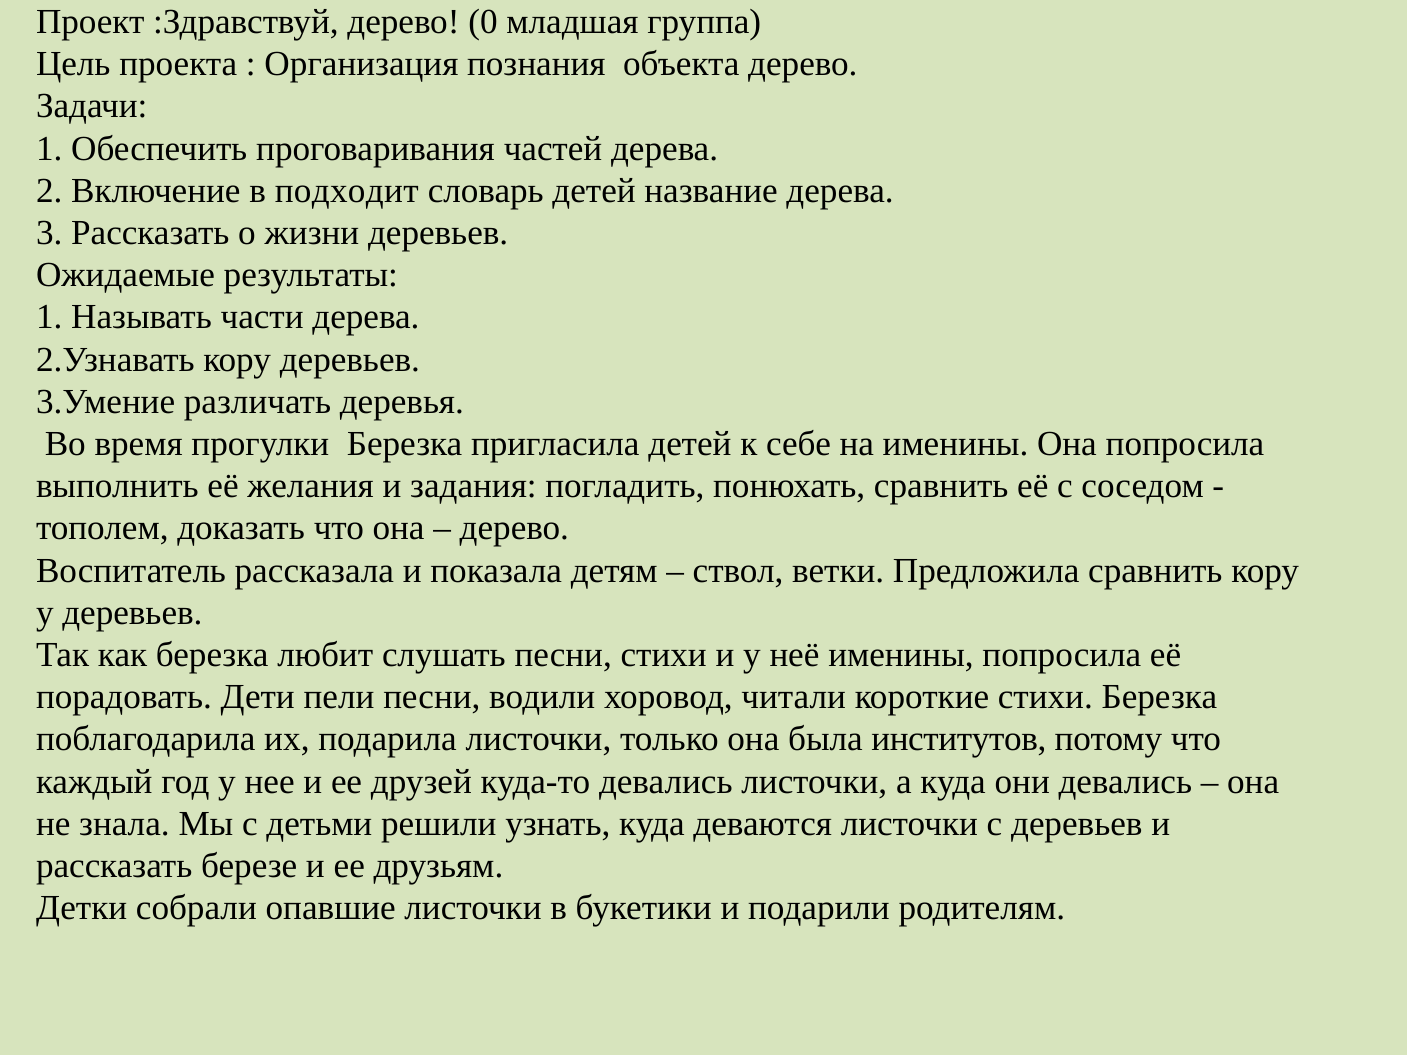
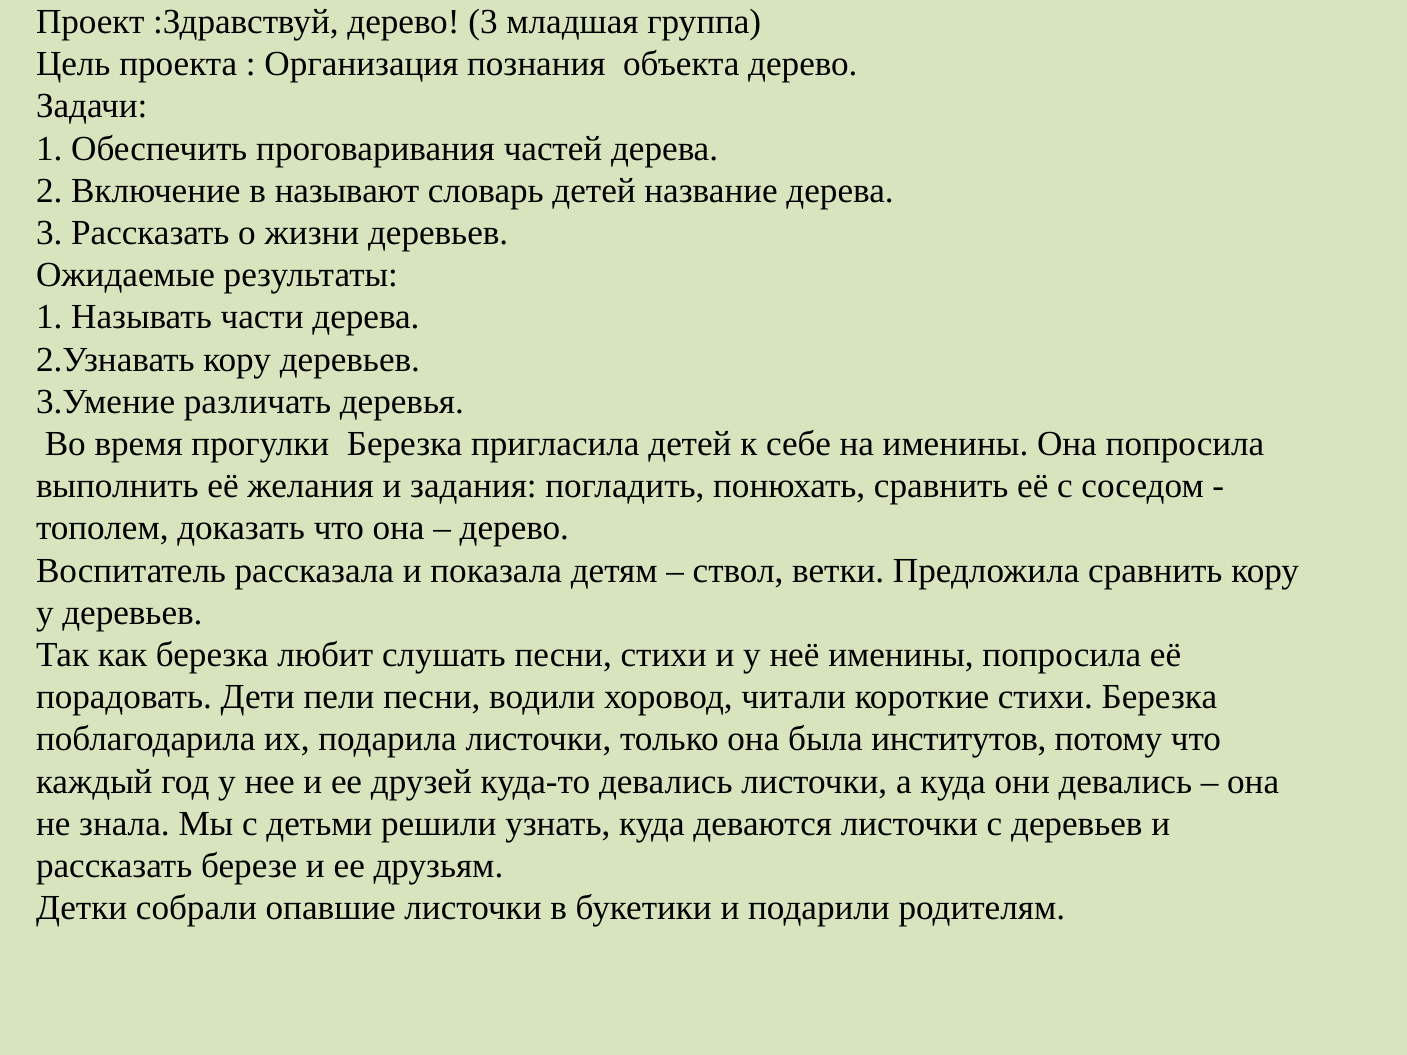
дерево 0: 0 -> 3 (483, 22)
подходит: подходит -> называют (347, 191)
